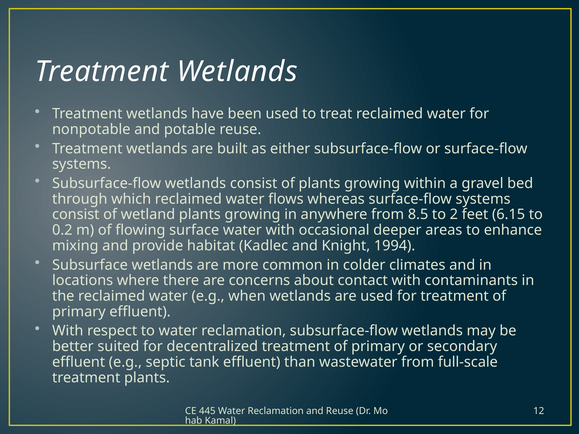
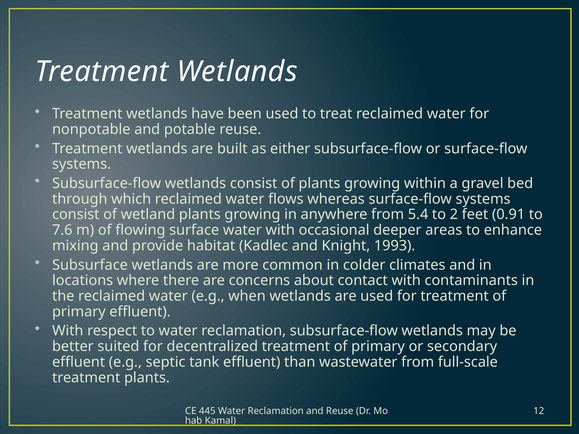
8.5: 8.5 -> 5.4 (418, 215)
6.15: 6.15 -> 0.91 (509, 215)
0.2: 0.2 -> 7.6 (62, 230)
1994: 1994 -> 1993 (395, 246)
